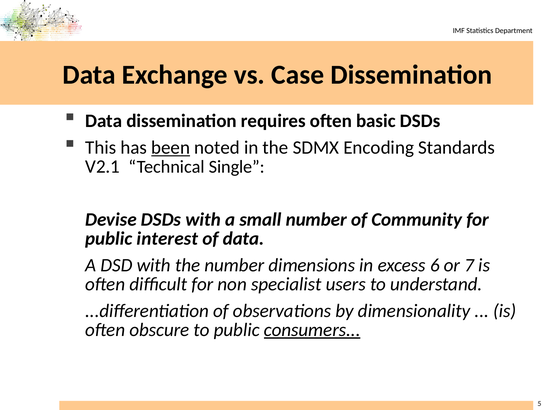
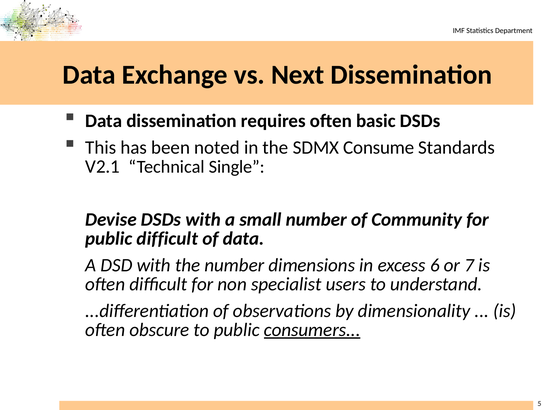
Case: Case -> Next (298, 75)
been underline: present -> none (171, 148)
Encoding: Encoding -> Consume (379, 148)
public interest: interest -> difficult (167, 239)
